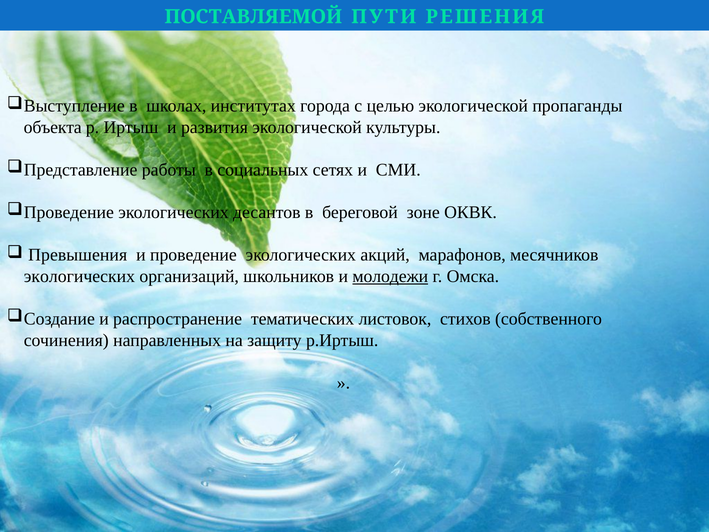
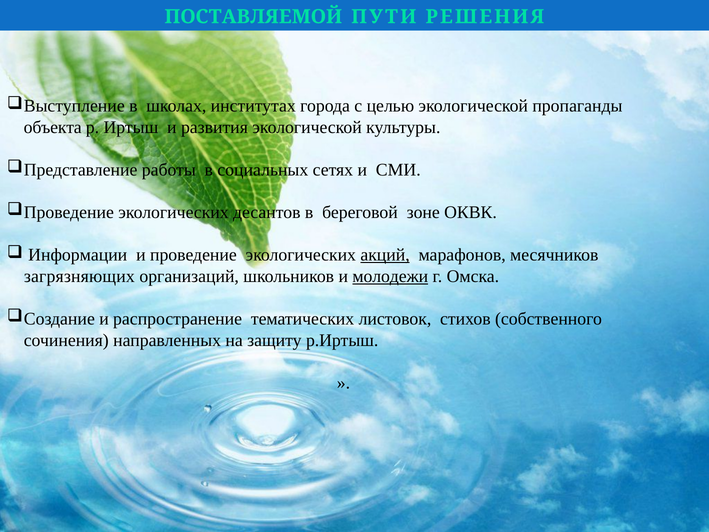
Превышения: Превышения -> Информации (78, 255)
акций underline: none -> present (385, 255)
экологических: экологических -> загрязняющих (79, 276)
